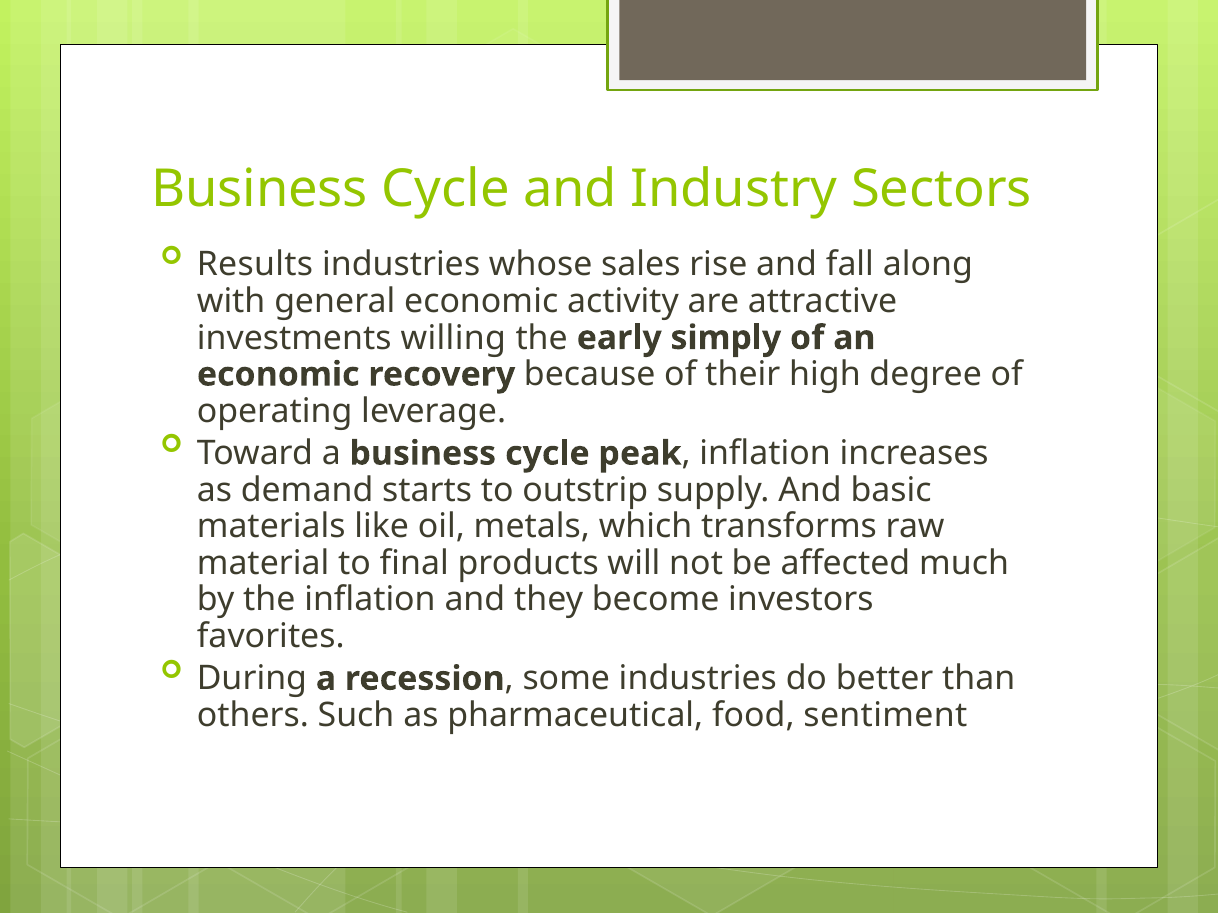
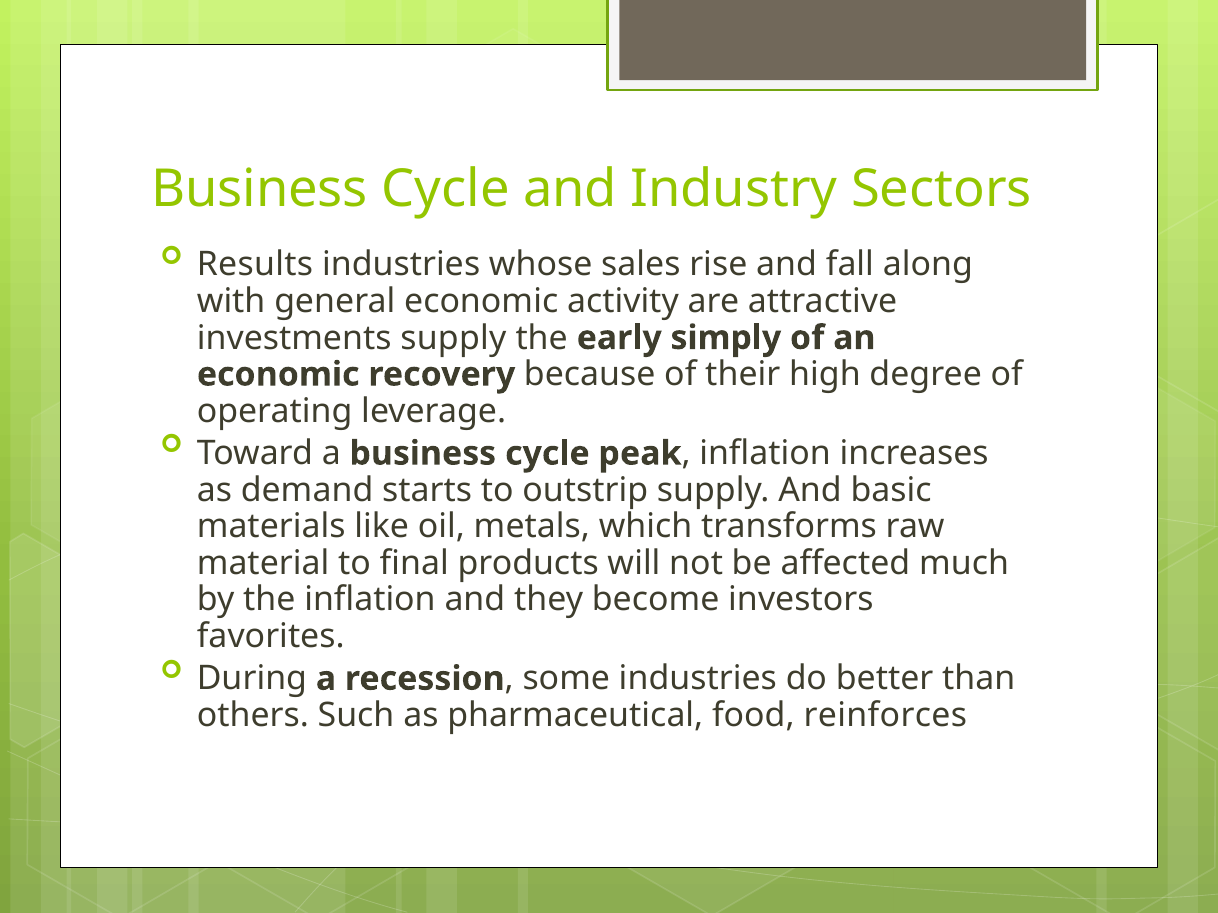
investments willing: willing -> supply (453, 338)
sentiment: sentiment -> reinforces (885, 716)
